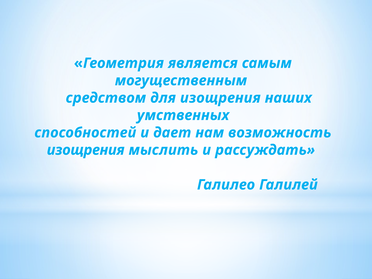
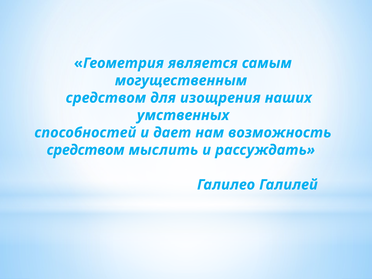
изощрения: изощрения -> средством (86, 150)
